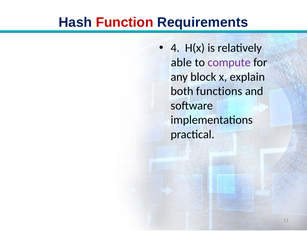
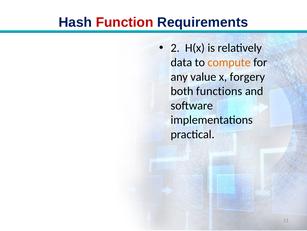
4: 4 -> 2 (175, 48)
able: able -> data (181, 62)
compute colour: purple -> orange (229, 62)
block: block -> value (203, 77)
explain: explain -> forgery (247, 77)
